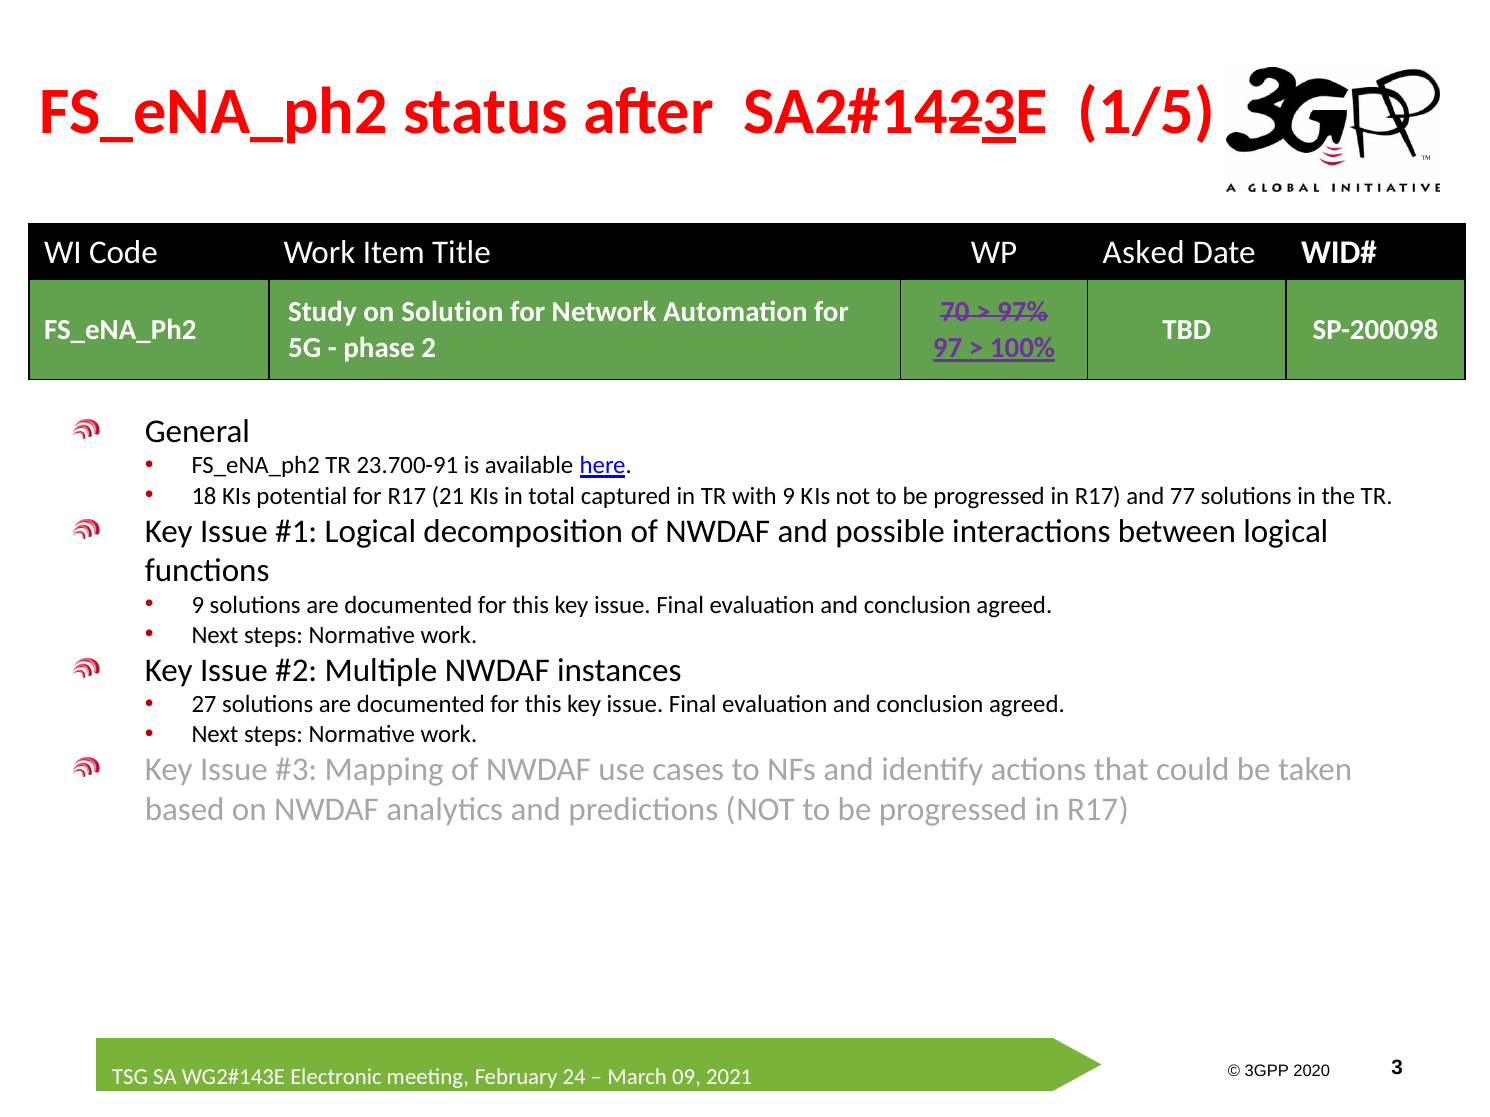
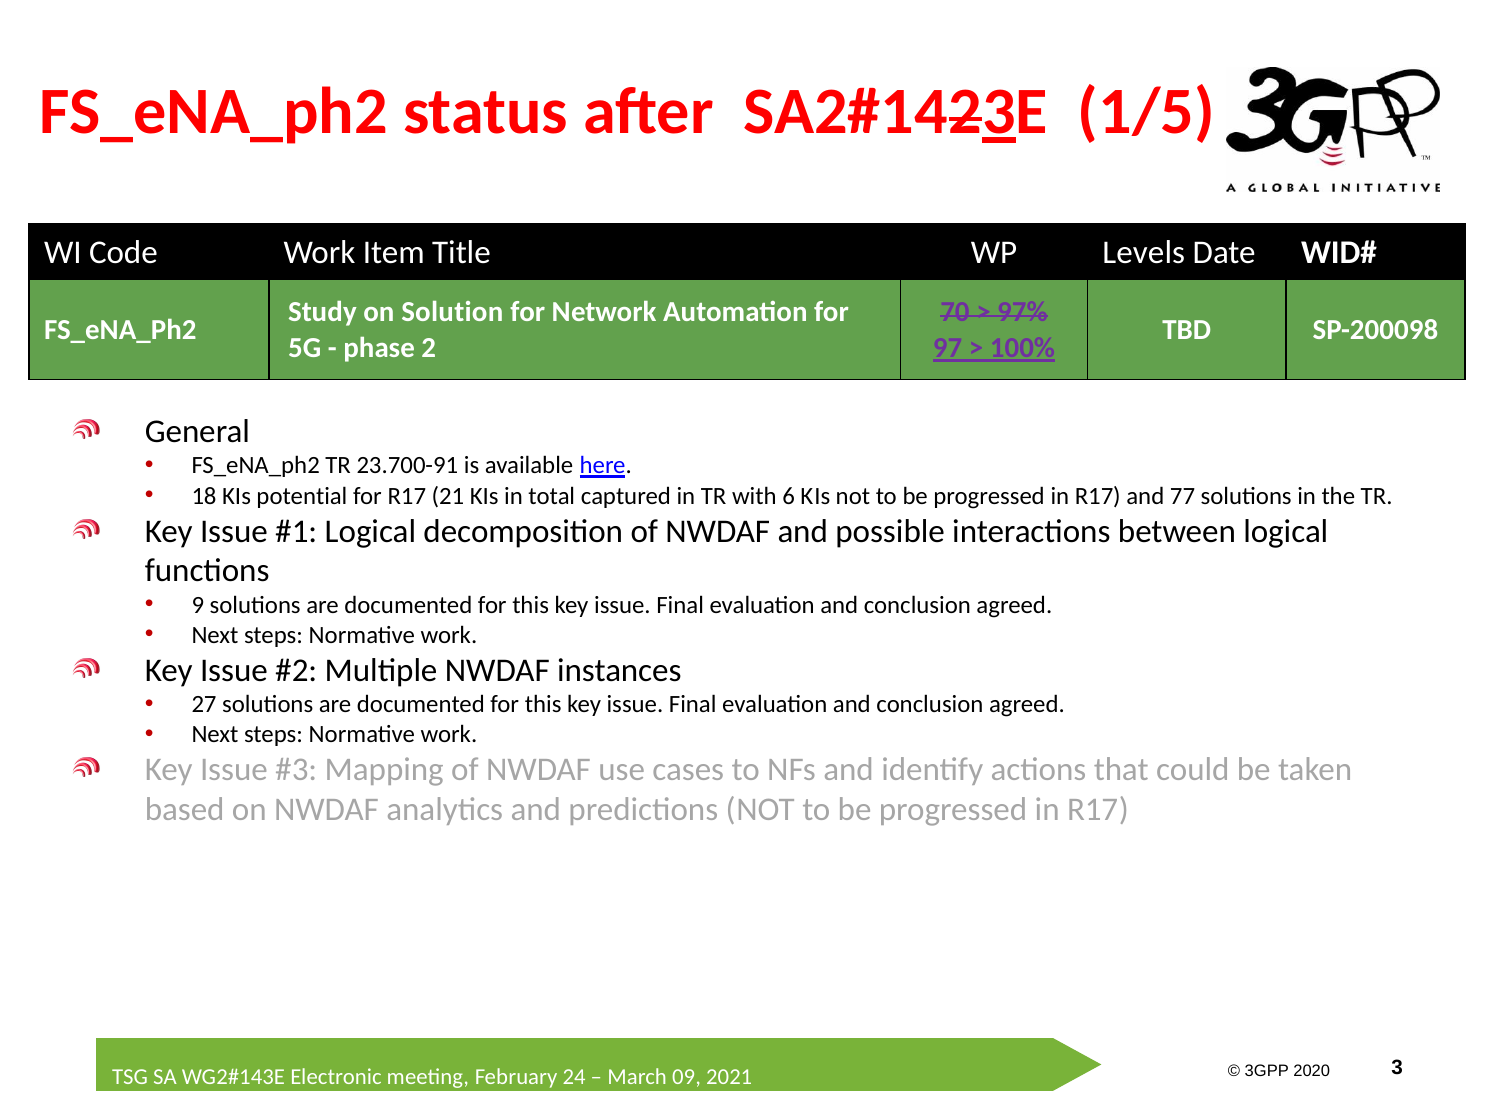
Asked: Asked -> Levels (1144, 252)
with 9: 9 -> 6 (789, 496)
